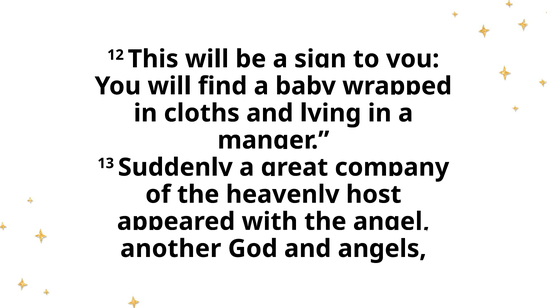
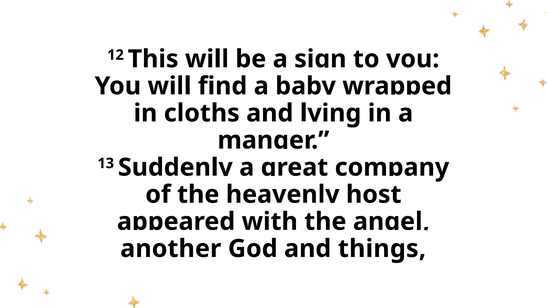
angels: angels -> things (382, 248)
